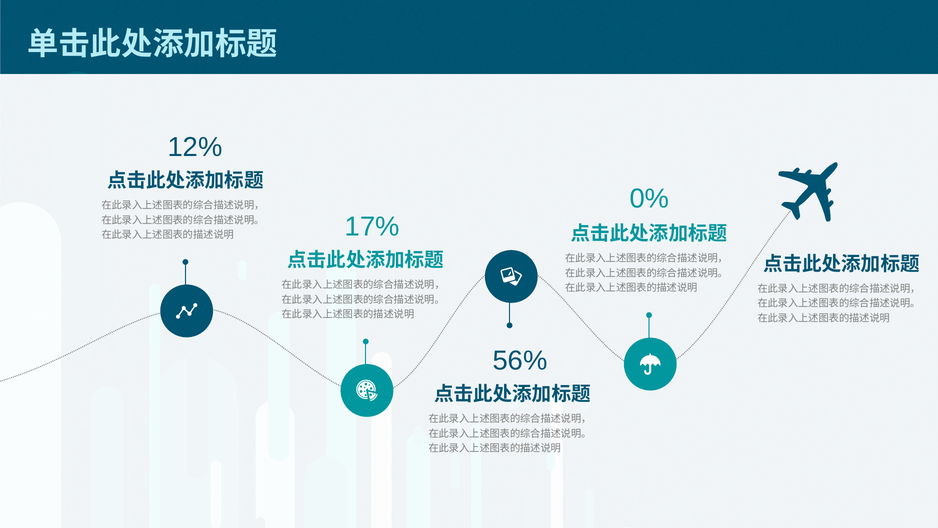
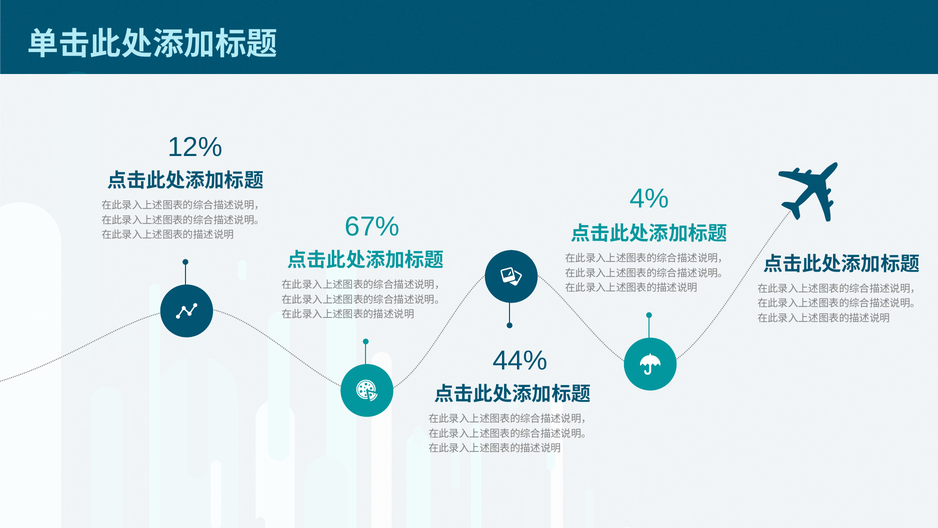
0%: 0% -> 4% (649, 199)
17%: 17% -> 67% (372, 227)
56%: 56% -> 44% (520, 360)
